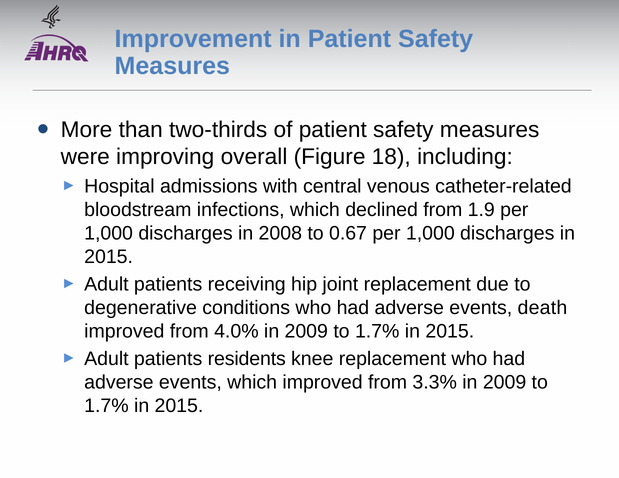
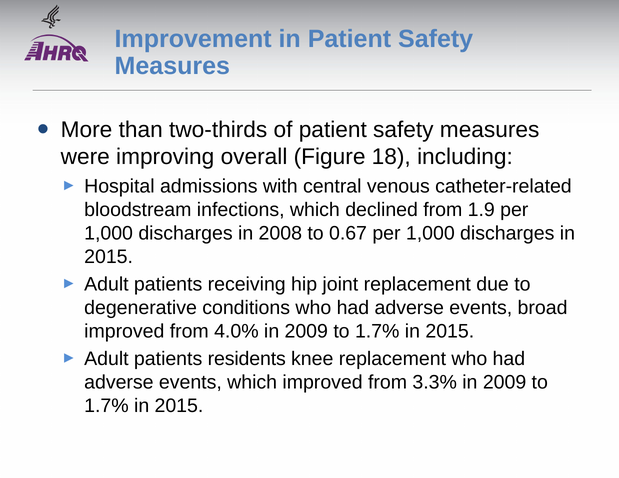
death: death -> broad (543, 308)
